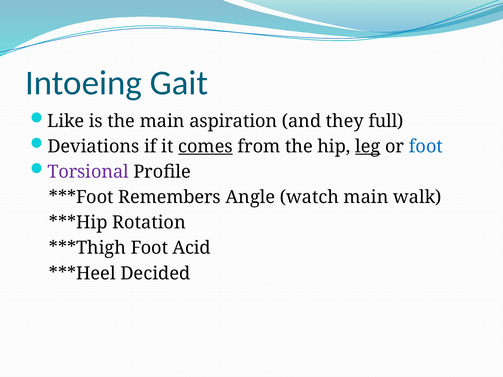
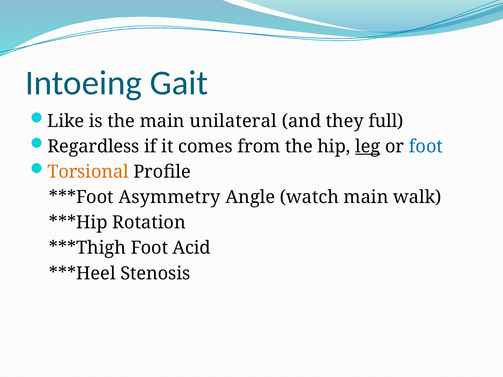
aspiration: aspiration -> unilateral (233, 121)
Deviations: Deviations -> Regardless (93, 147)
comes underline: present -> none (205, 147)
Torsional colour: purple -> orange (88, 172)
Remembers: Remembers -> Asymmetry (169, 197)
Decided: Decided -> Stenosis (155, 274)
